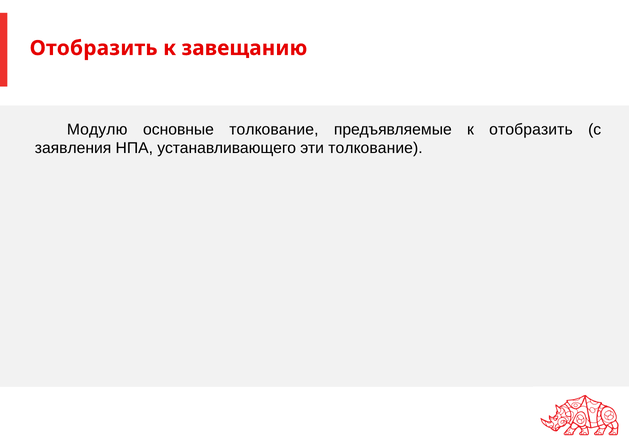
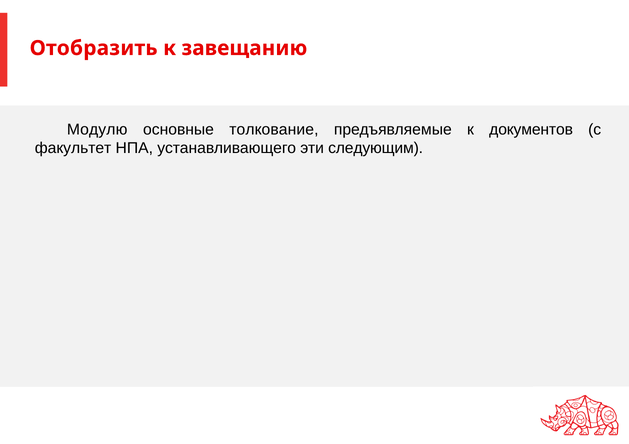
к отобразить: отобразить -> документов (531, 130)
заявления: заявления -> факультет (73, 148)
эти толкование: толкование -> следующим (376, 148)
